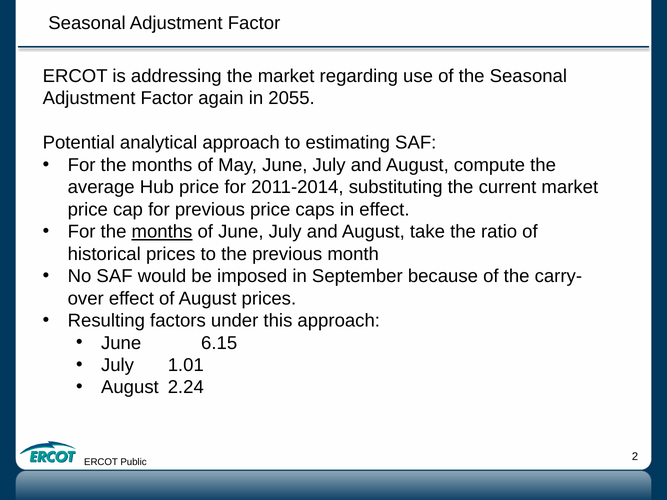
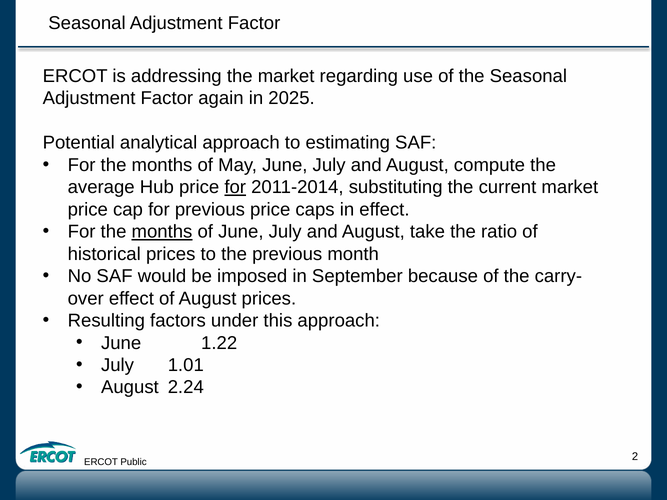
2055: 2055 -> 2025 (292, 98)
for underline: none -> present (235, 187)
6.15: 6.15 -> 1.22 (219, 343)
